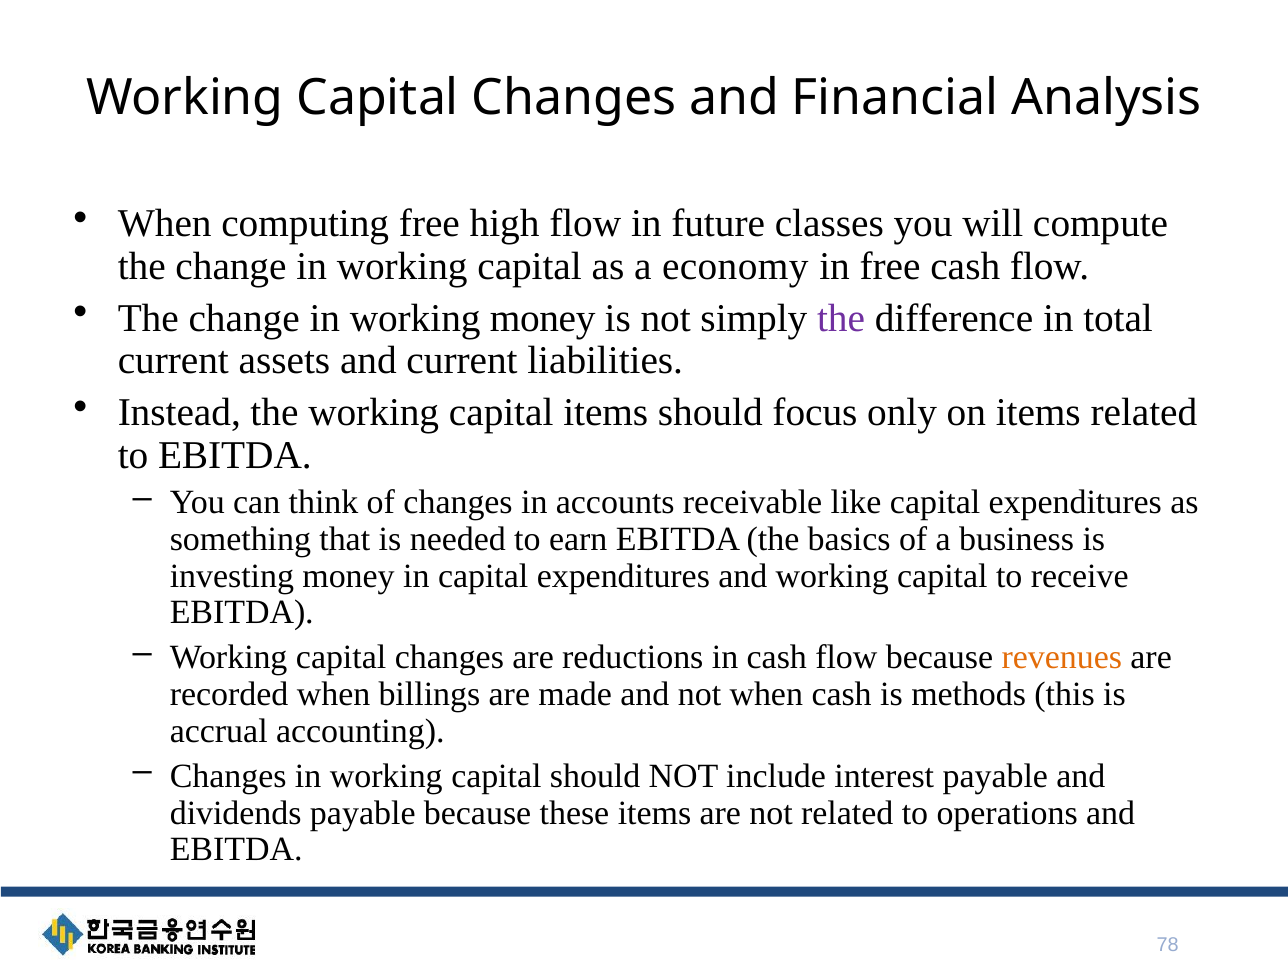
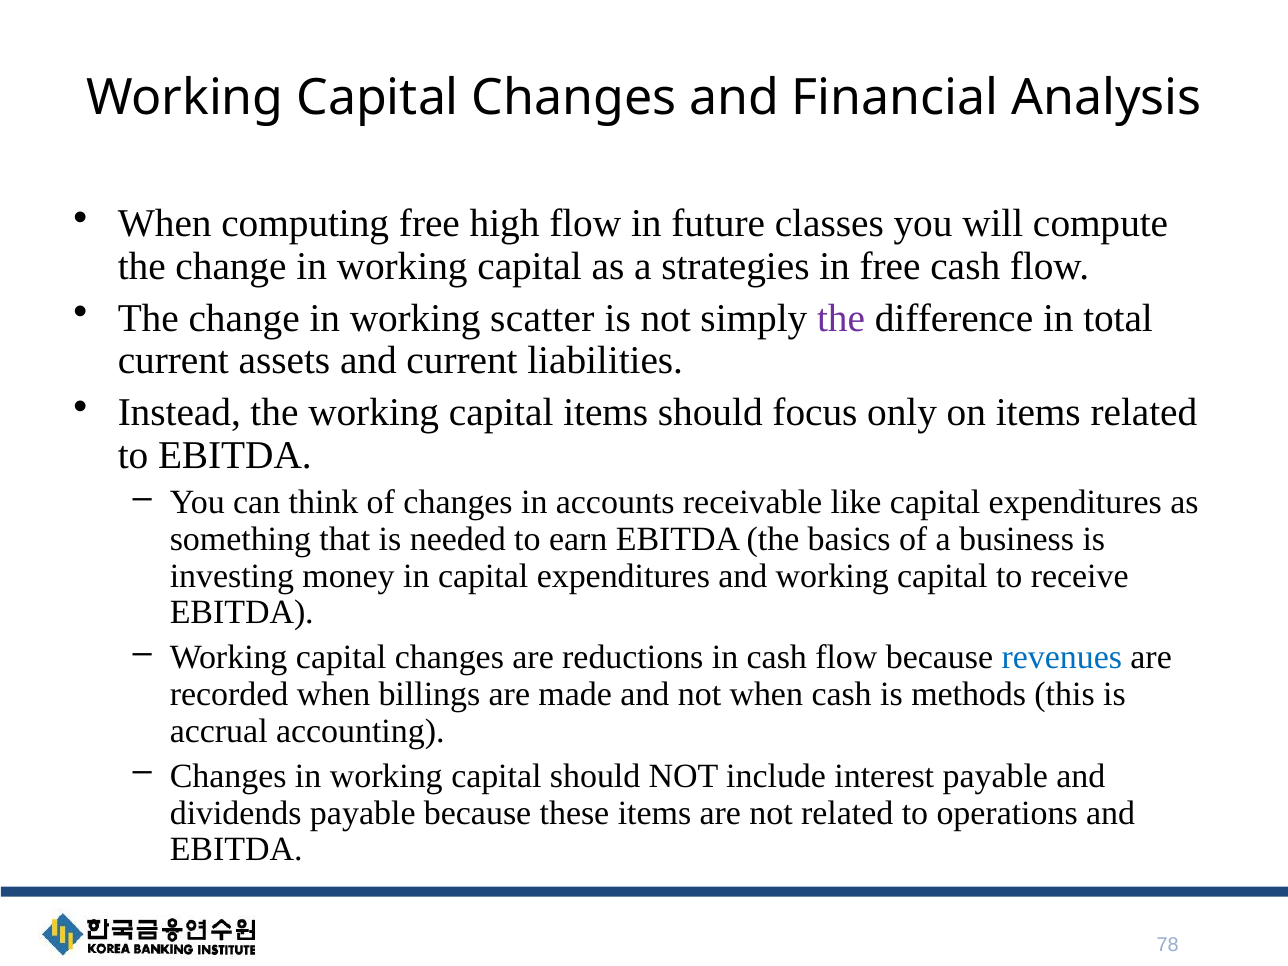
economy: economy -> strategies (735, 266)
working money: money -> scatter (542, 318)
revenues colour: orange -> blue (1062, 658)
